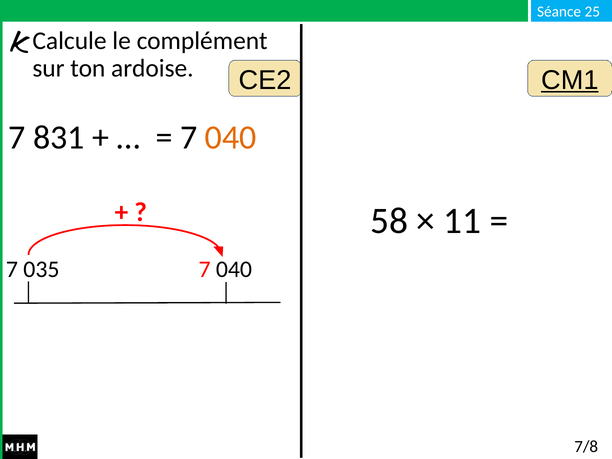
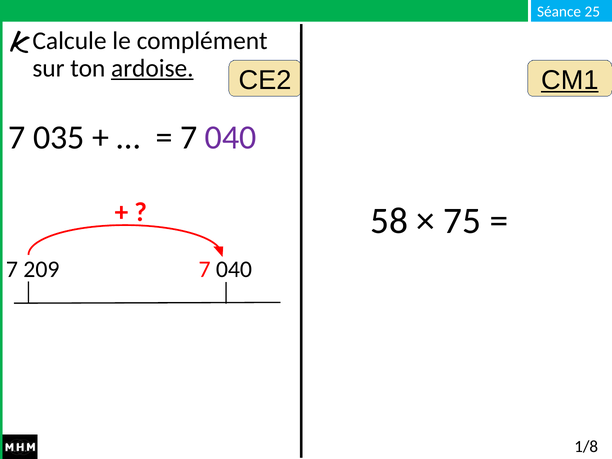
ardoise underline: none -> present (152, 68)
831: 831 -> 035 (59, 137)
040 colour: orange -> purple (231, 137)
11: 11 -> 75 (462, 221)
035: 035 -> 209 (41, 270)
7/8: 7/8 -> 1/8 (586, 446)
